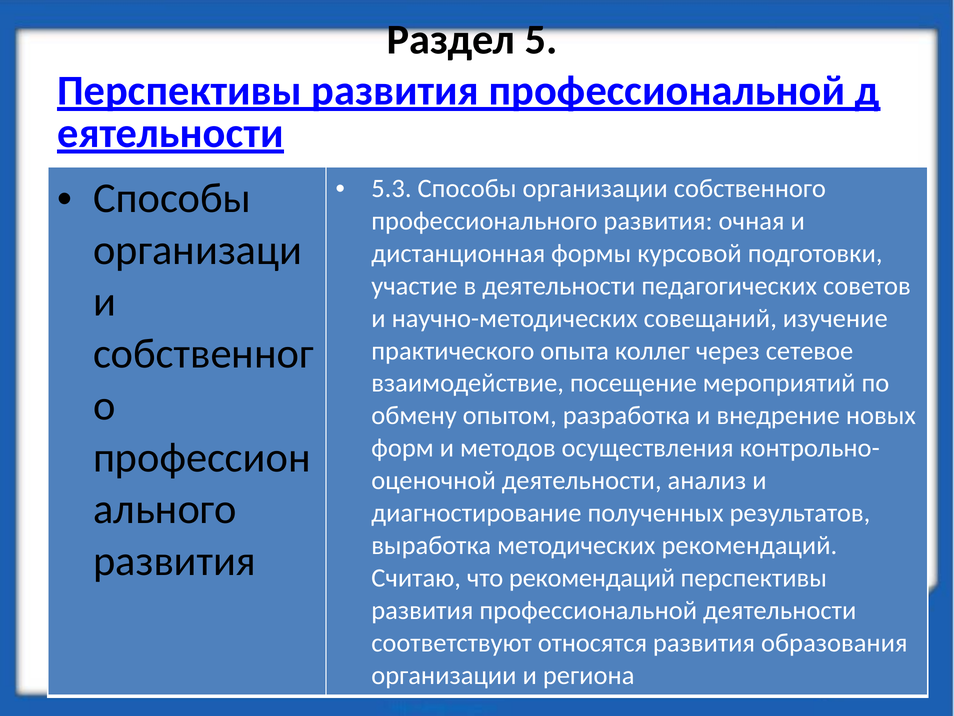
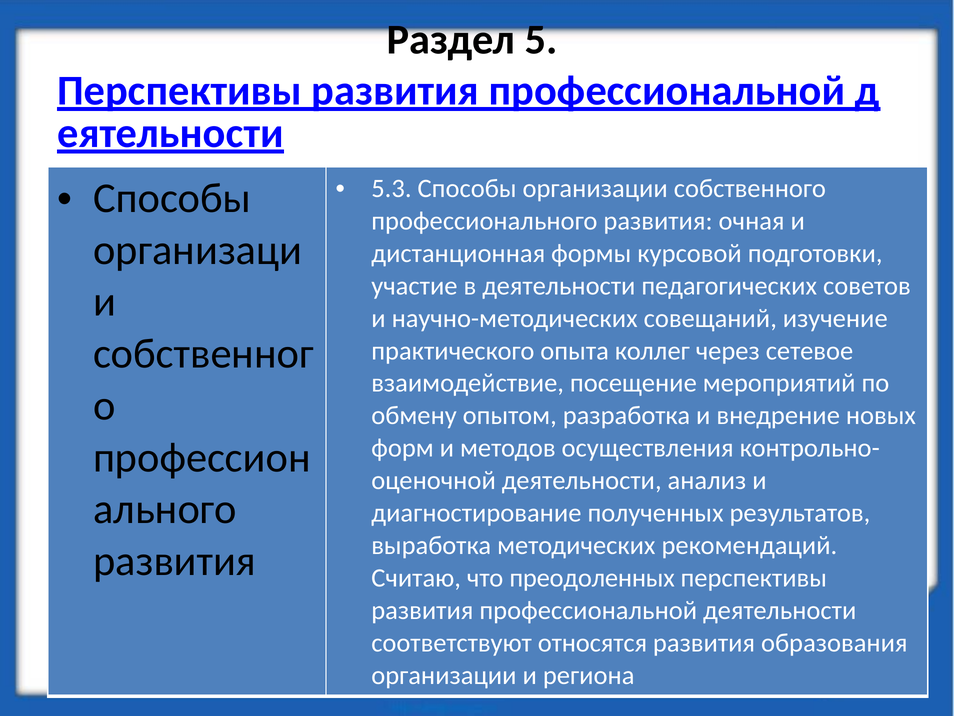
что рекомендаций: рекомендаций -> преодоленных (592, 578)
